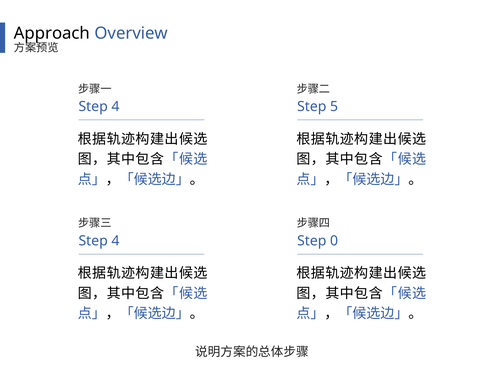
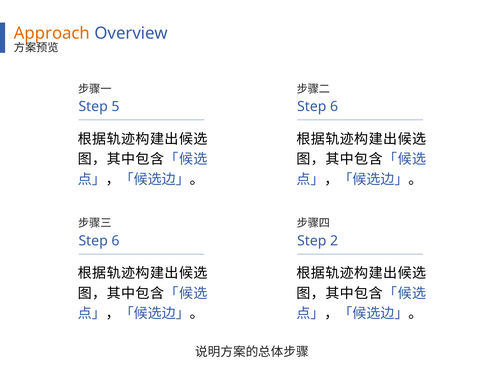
Approach colour: black -> orange (52, 33)
4: 4 -> 5 (115, 107)
5: 5 -> 6 (334, 107)
4: 4 -> 6 (115, 241)
0: 0 -> 2 (334, 241)
